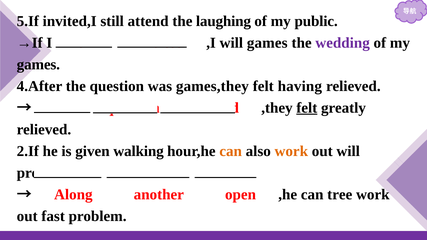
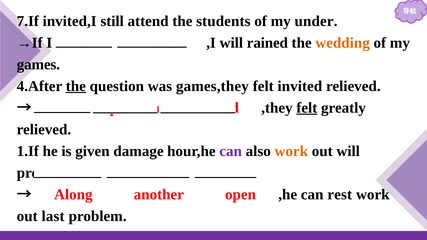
5.If: 5.If -> 7.If (28, 21)
laughing: laughing -> students (223, 21)
public: public -> under (316, 21)
will games: games -> rained (267, 43)
wedding colour: purple -> orange (343, 43)
the underline: none -> present (76, 86)
felt having: having -> invited (300, 86)
2.If: 2.If -> 1.If (28, 151)
walking: walking -> damage (138, 151)
can colour: orange -> purple (231, 151)
tree: tree -> rest (340, 195)
fast: fast -> last (53, 216)
